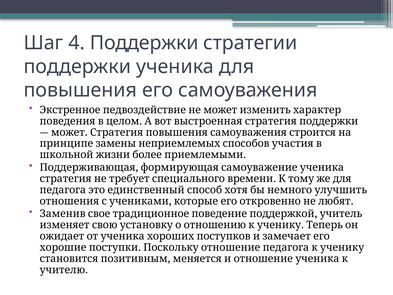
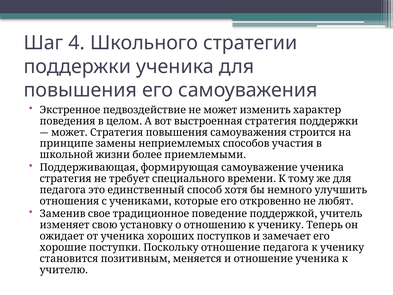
4 Поддержки: Поддержки -> Школьного (144, 43)
